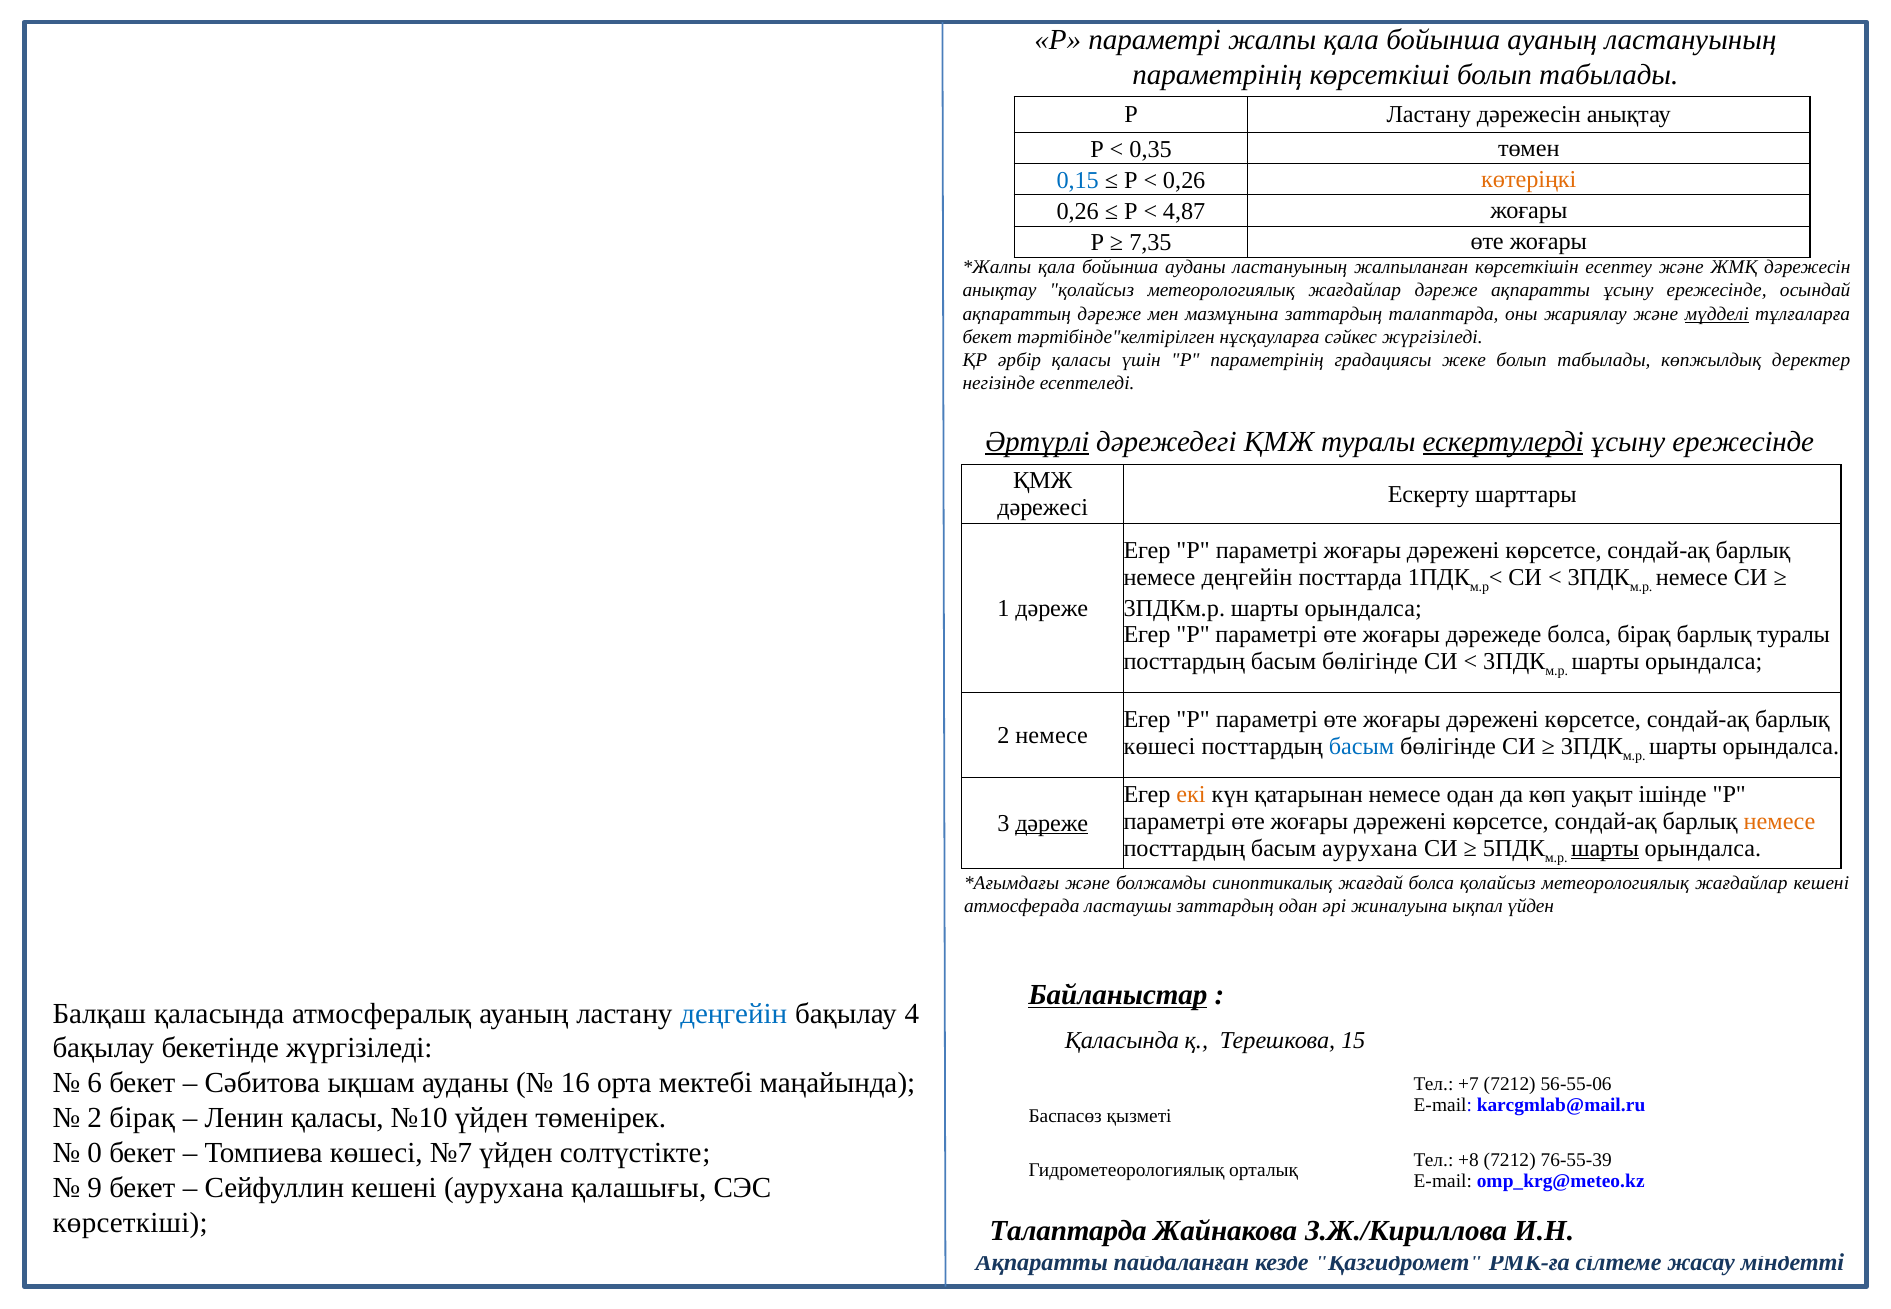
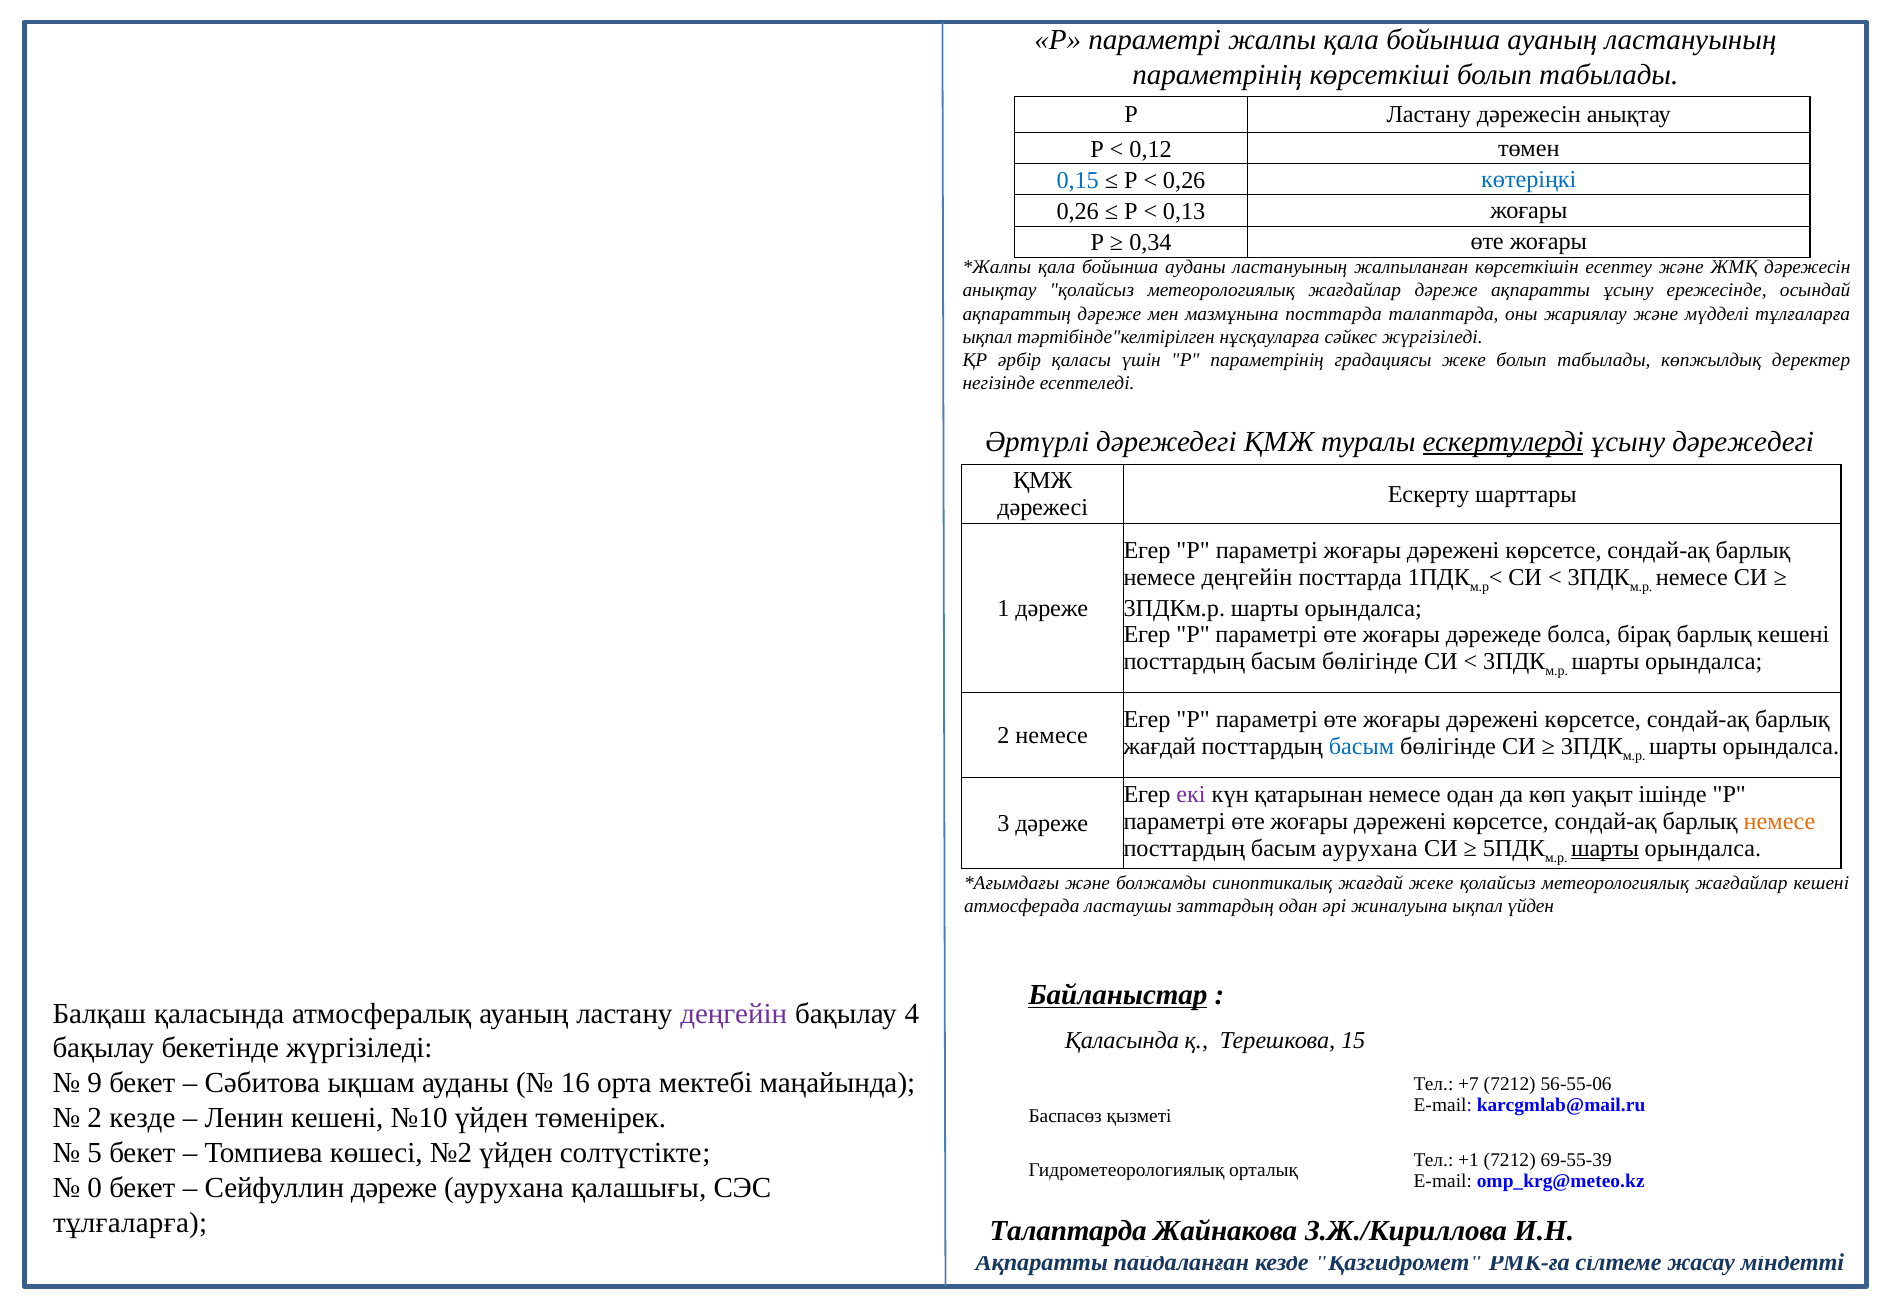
0,35: 0,35 -> 0,12 (1151, 149)
көтеріңкі colour: orange -> blue (1529, 179)
4,87: 4,87 -> 0,13 (1184, 212)
7,35: 7,35 -> 0,34 (1150, 243)
мазмұнына заттардың: заттардың -> посттарда (1334, 314)
мүдделі underline: present -> none (1717, 314)
бекет: бекет -> ықпал (987, 337)
Әртүрлі underline: present -> none (1037, 442)
ережесінде: ережесінде -> дәрежедегі (1743, 442)
барлық туралы: туралы -> кешені (1793, 635)
көшесі: көшесі -> жағдай (1160, 747)
екі colour: orange -> purple (1191, 795)
дәреже underline: present -> none (1052, 823)
жағдай болса: болса -> жеке (1431, 883)
деңгейін colour: blue -> purple (734, 1014)
6: 6 -> 9 (95, 1083)
2 бірақ: бірақ -> кезде (142, 1118)
Ленин қаласы: қаласы -> кешені (337, 1118)
0: 0 -> 5 (95, 1153)
№7: №7 -> №2 (451, 1153)
+8: +8 -> +1 (1468, 1160)
76-55-39: 76-55-39 -> 69-55-39 (1576, 1160)
9: 9 -> 0 (95, 1188)
Сейфуллин кешені: кешені -> дәреже (394, 1188)
көрсеткіші: көрсеткіші -> тұлғаларға (130, 1223)
